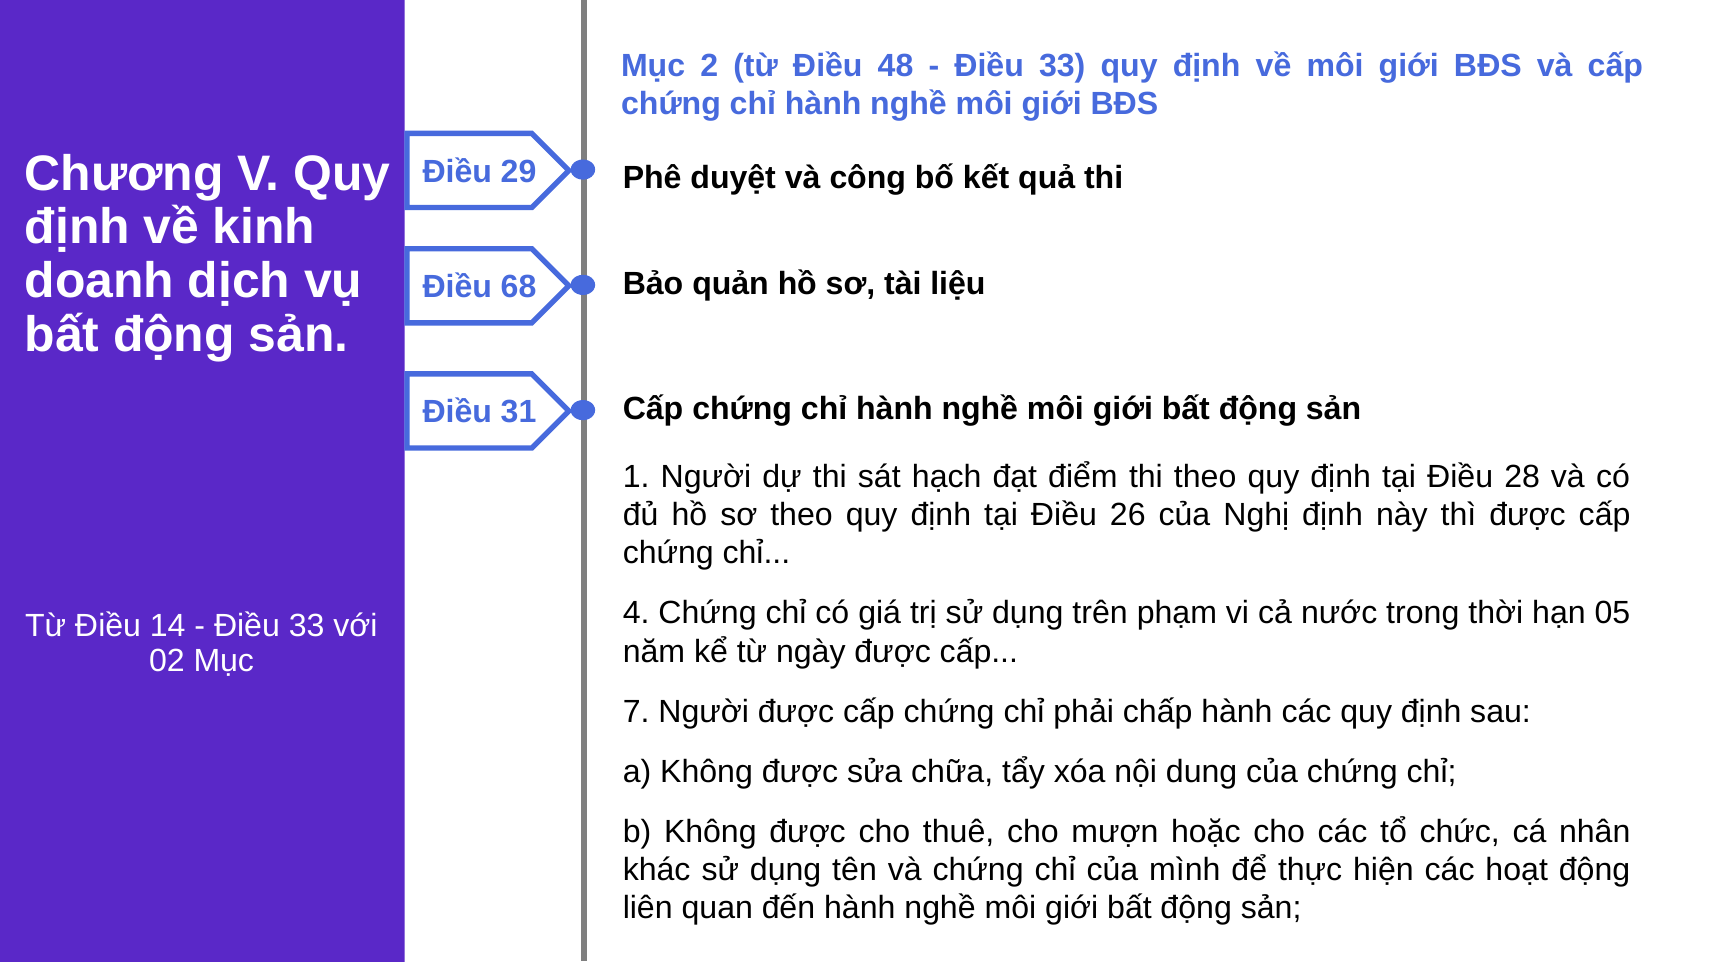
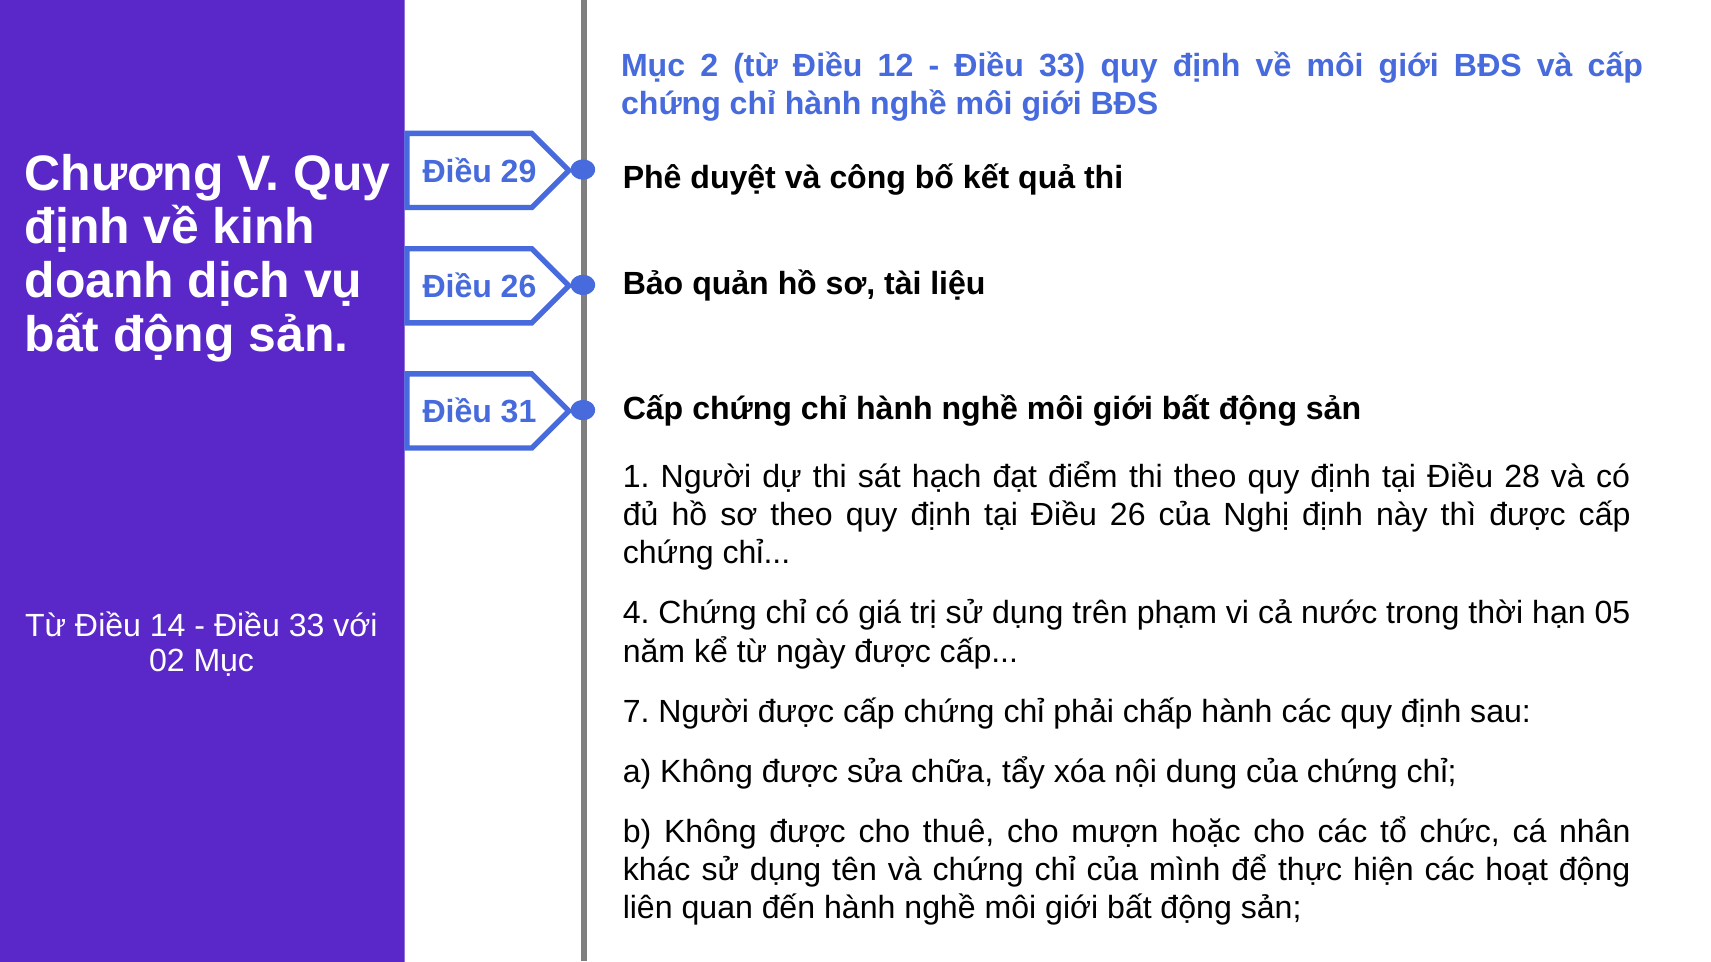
48: 48 -> 12 (896, 66)
68: 68 -> 26 (519, 287)
